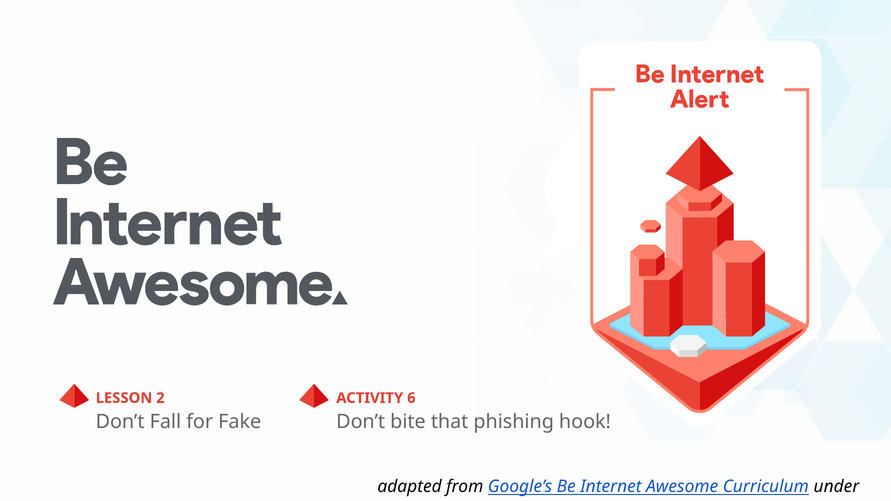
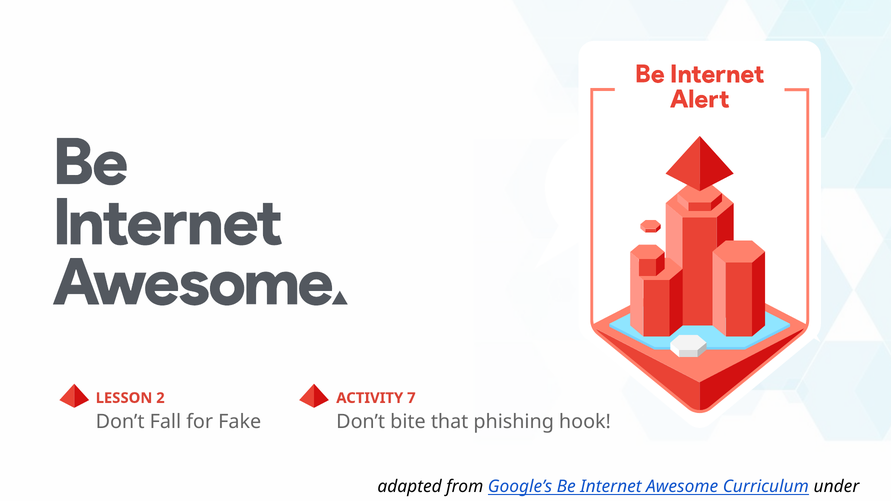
6: 6 -> 7 (411, 398)
